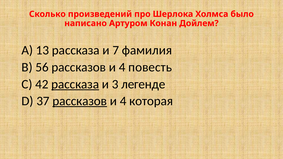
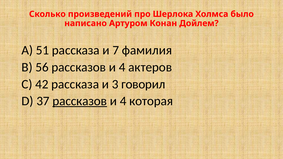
13: 13 -> 51 (43, 50)
повесть: повесть -> актеров (150, 67)
рассказа underline: present -> none (75, 84)
легенде: легенде -> говорил (143, 84)
